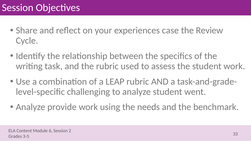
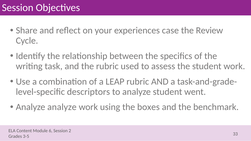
challenging: challenging -> descriptors (88, 92)
Analyze provide: provide -> analyze (62, 107)
needs: needs -> boxes (148, 107)
